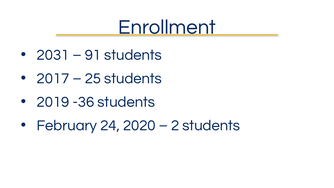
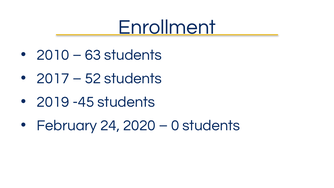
2031: 2031 -> 2010 (53, 55)
91: 91 -> 63 (93, 55)
25: 25 -> 52 (93, 78)
-36: -36 -> -45 (83, 102)
2: 2 -> 0 (175, 125)
